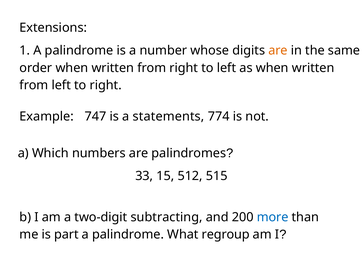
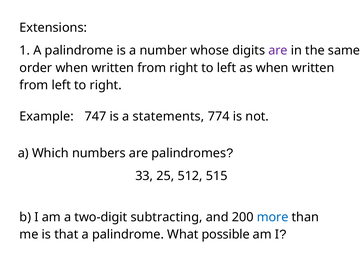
are colour: orange -> purple (278, 50)
15: 15 -> 25 (165, 176)
part: part -> that (66, 234)
regroup: regroup -> possible (226, 234)
